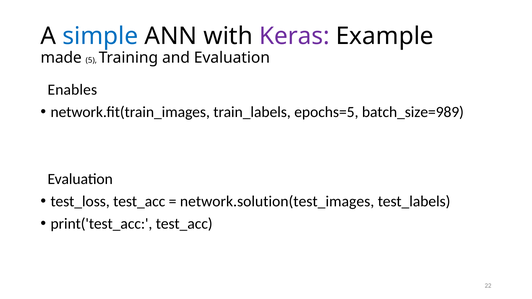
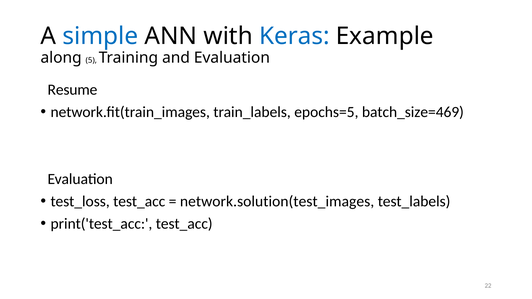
Keras colour: purple -> blue (294, 36)
made: made -> along (61, 58)
Enables: Enables -> Resume (72, 90)
batch_size=989: batch_size=989 -> batch_size=469 (413, 112)
